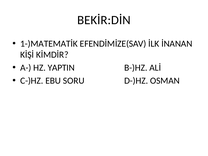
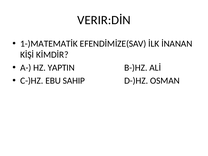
BEKİR:DİN: BEKİR:DİN -> VERIR:DİN (104, 20)
SORU: SORU -> SAHIP (74, 81)
